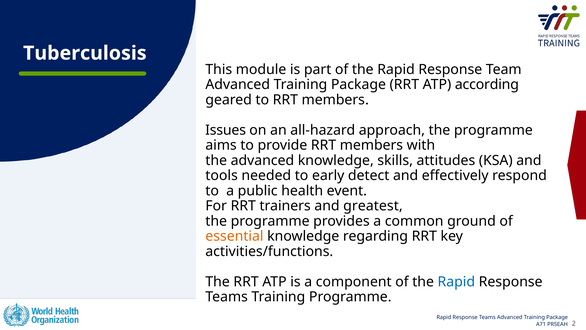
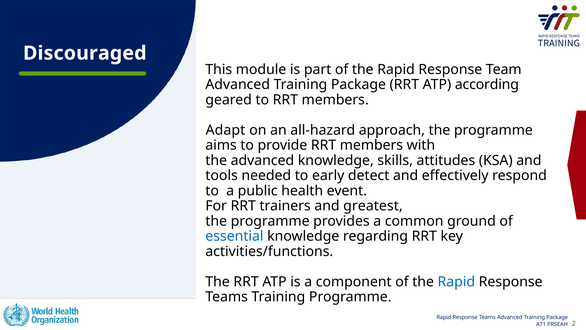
Tuberculosis: Tuberculosis -> Discouraged (85, 53)
Issues: Issues -> Adapt (225, 130)
essential colour: orange -> blue (234, 236)
